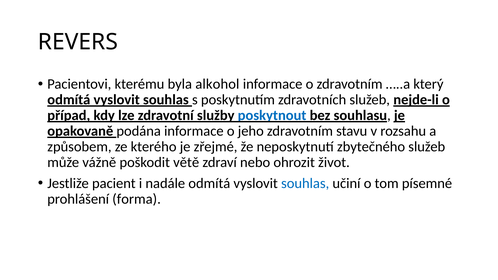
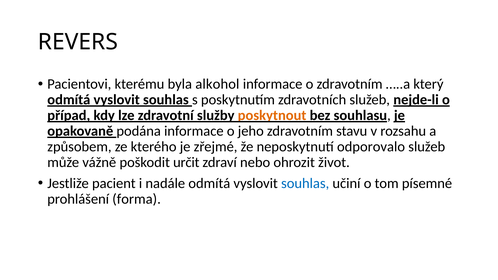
poskytnout colour: blue -> orange (272, 115)
zbytečného: zbytečného -> odporovalo (371, 147)
větě: větě -> určit (186, 162)
